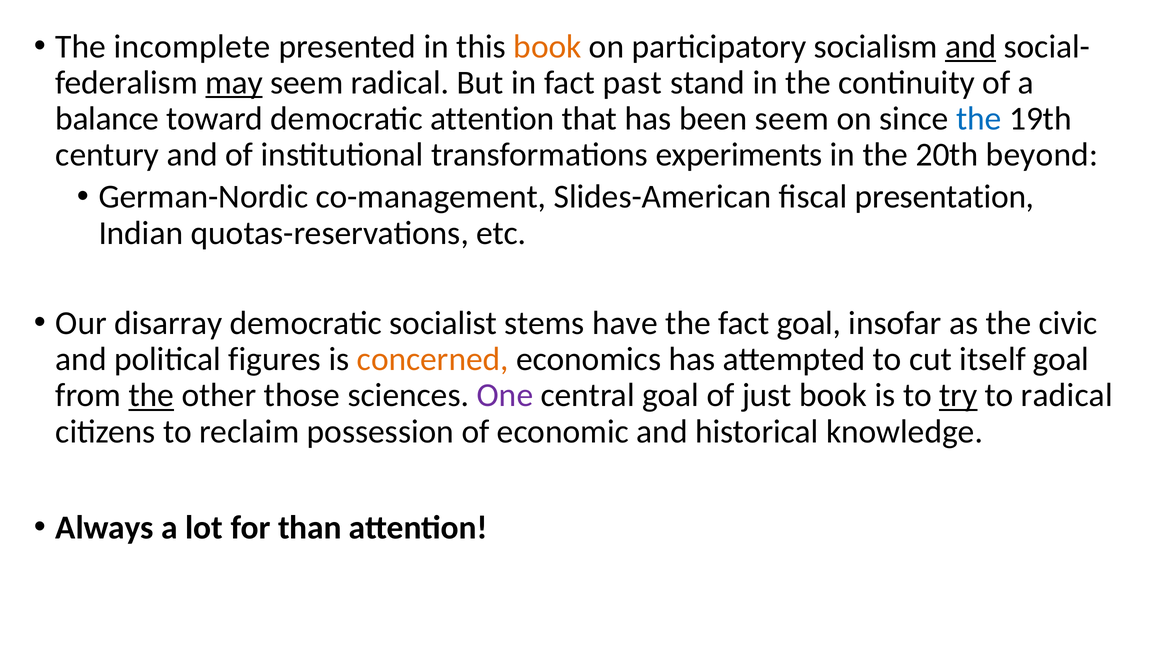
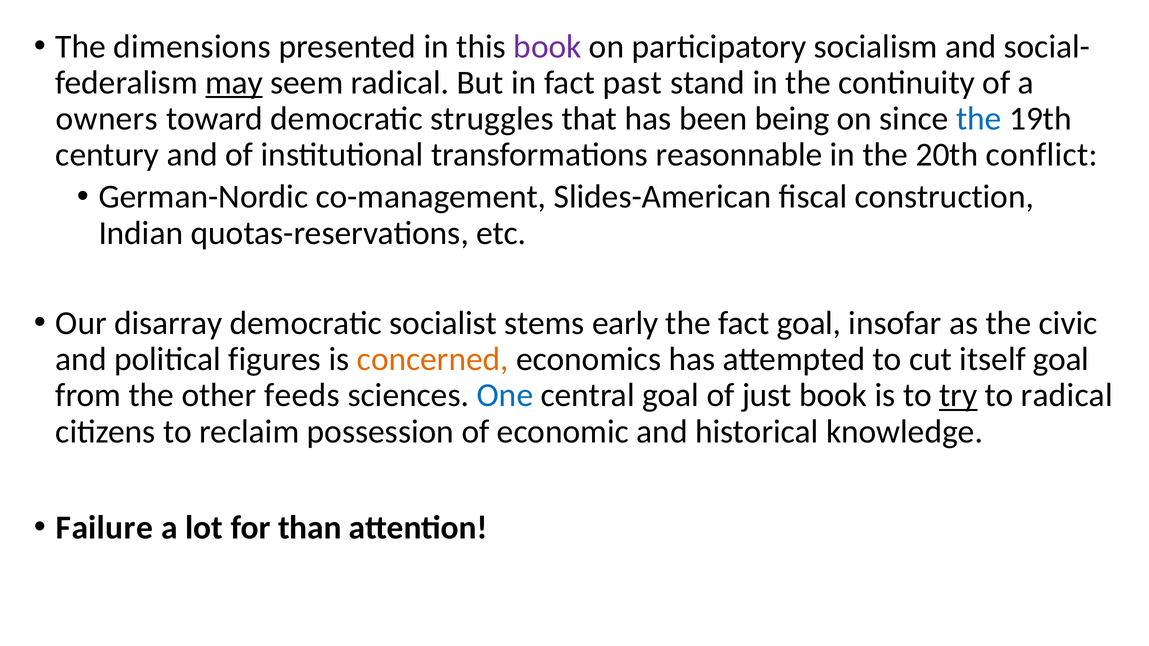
incomplete: incomplete -> dimensions (192, 47)
book colour: orange -> purple (548, 47)
and underline: present -> none (971, 47)
balance: balance -> owners (107, 119)
democratic attention: attention -> struggles (492, 119)
been seem: seem -> being (792, 119)
experiments: experiments -> reasonnable (739, 155)
beyond: beyond -> conflict (1042, 155)
presentation: presentation -> construction (944, 197)
have: have -> early (625, 323)
the underline: present -> none (151, 396)
those: those -> feeds (302, 396)
One colour: purple -> blue (505, 396)
Always: Always -> Failure (104, 528)
